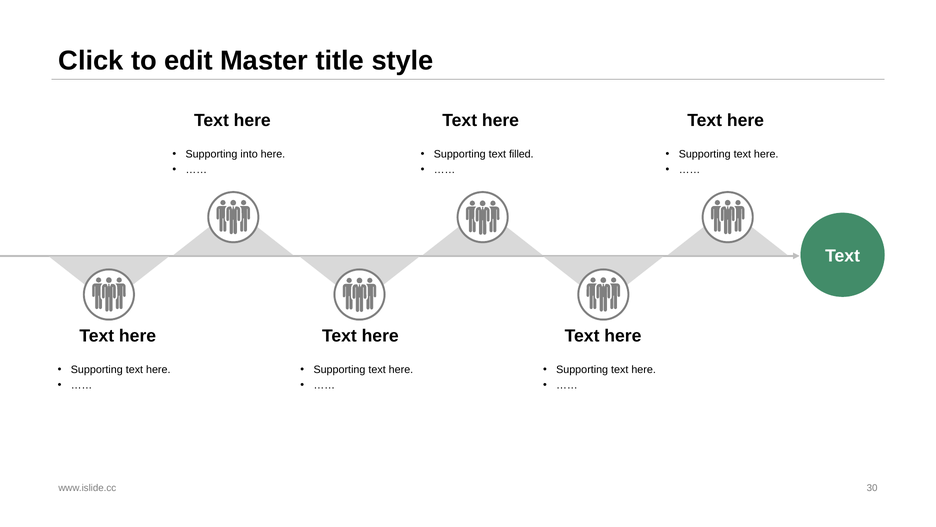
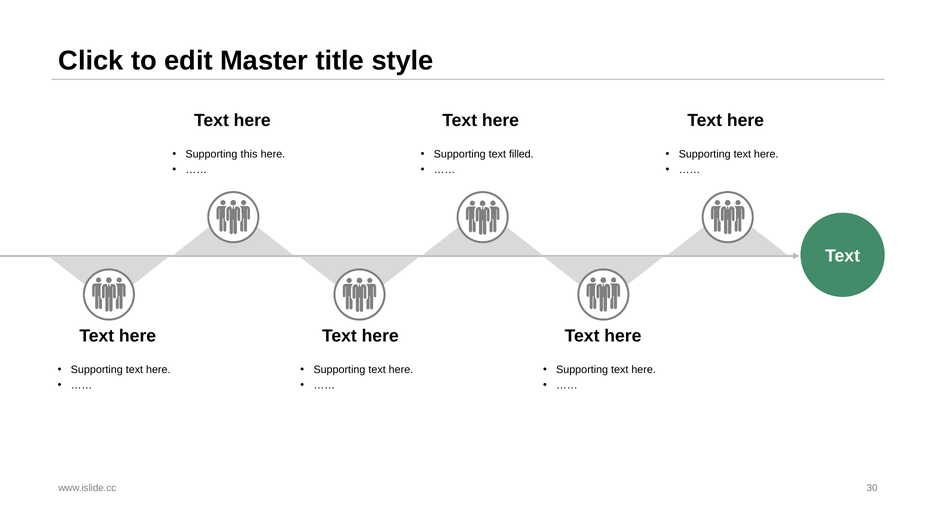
into: into -> this (249, 154)
